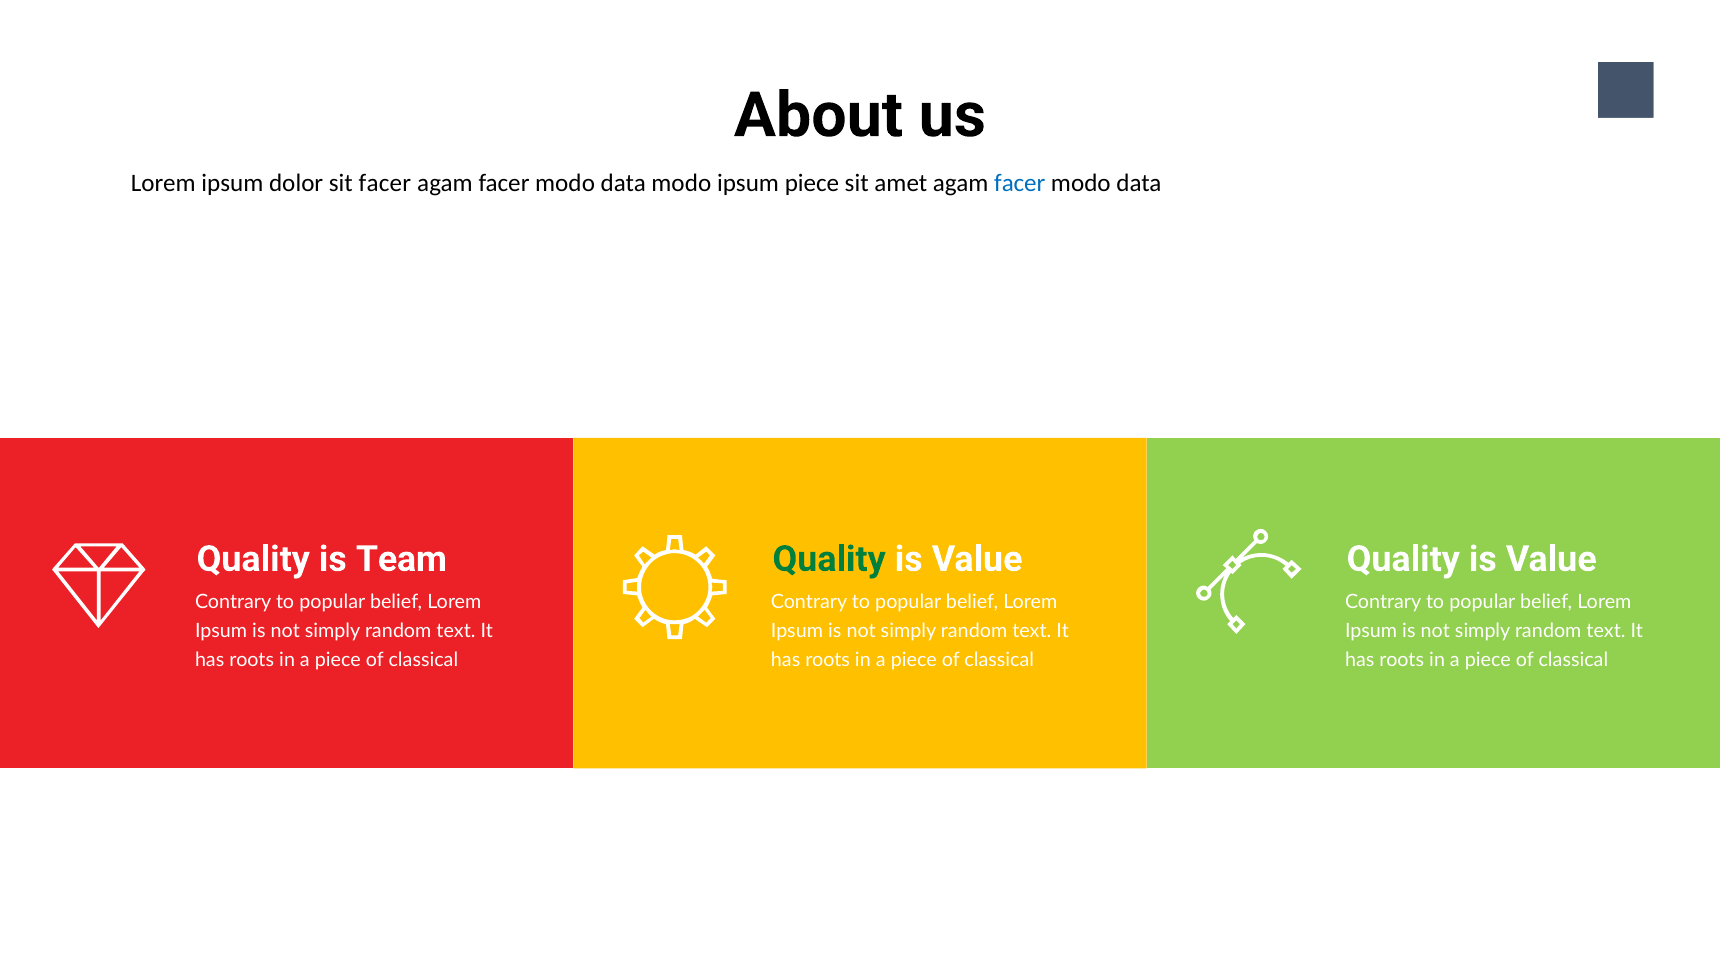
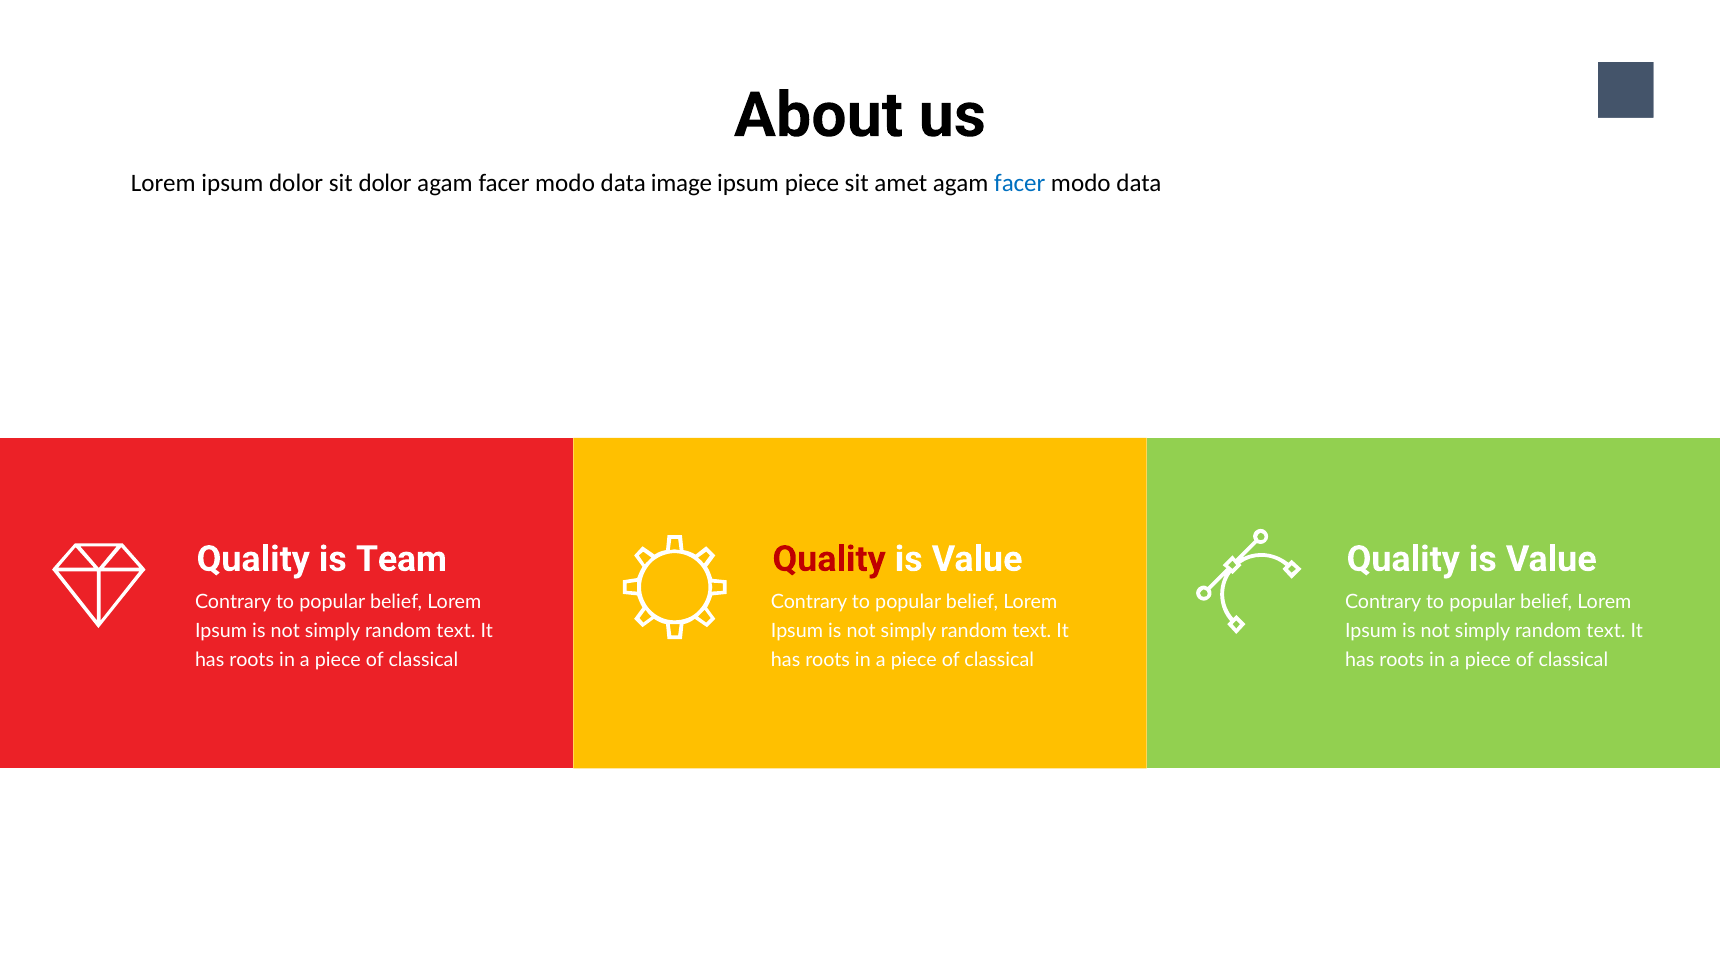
sit facer: facer -> dolor (385, 183)
data modo: modo -> image (681, 183)
Quality colour: green -> red (829, 559)
